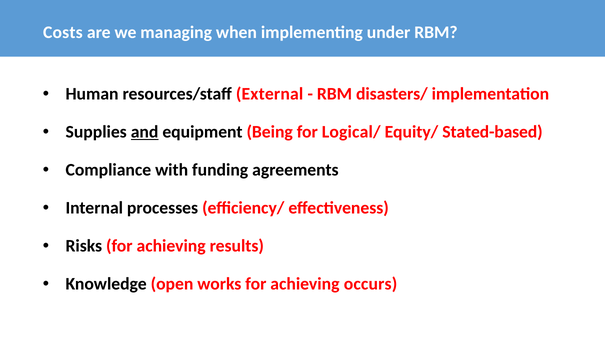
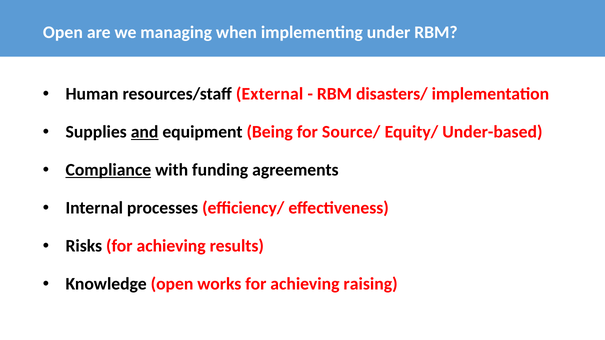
Costs: Costs -> Open (63, 33)
Logical/: Logical/ -> Source/ (351, 132)
Stated-based: Stated-based -> Under-based (492, 132)
Compliance underline: none -> present (108, 170)
occurs: occurs -> raising (371, 284)
